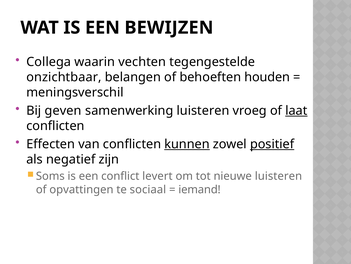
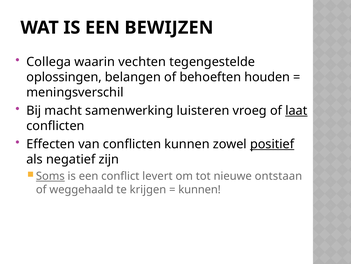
onzichtbaar: onzichtbaar -> oplossingen (64, 77)
geven: geven -> macht (63, 110)
kunnen underline: present -> none (187, 144)
Soms underline: none -> present (50, 176)
nieuwe luisteren: luisteren -> ontstaan (278, 176)
opvattingen: opvattingen -> weggehaald (81, 189)
sociaal: sociaal -> krijgen (148, 189)
iemand: iemand -> kunnen (200, 189)
